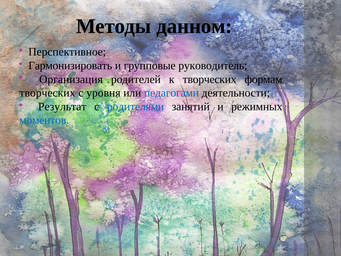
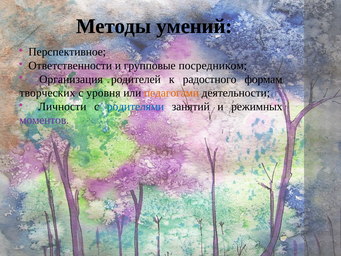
данном: данном -> умений (194, 26)
Гармонизировать: Гармонизировать -> Ответственности (70, 66)
руководитель: руководитель -> посредником (213, 66)
к творческих: творческих -> радостного (210, 79)
педагогами colour: blue -> orange (172, 93)
Результат: Результат -> Личности (62, 106)
моментов colour: blue -> purple (44, 120)
